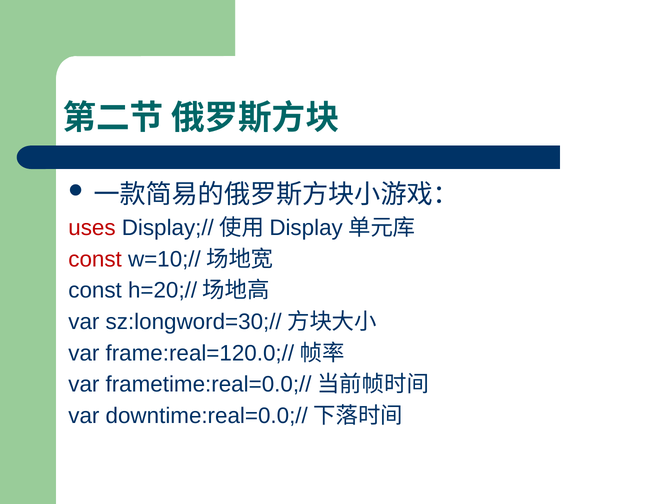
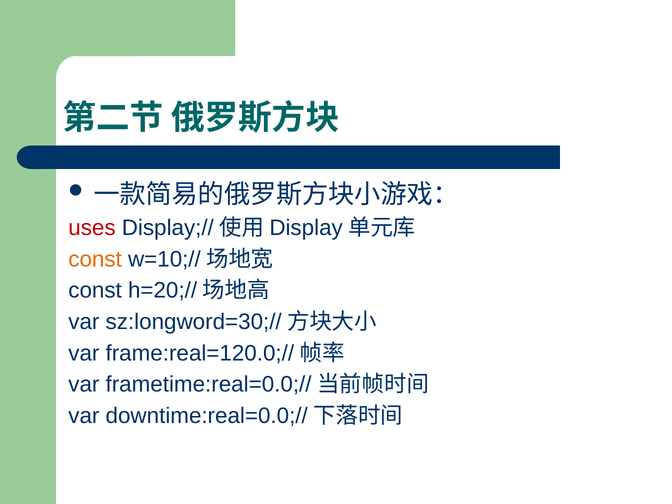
const colour: red -> orange (95, 259)
